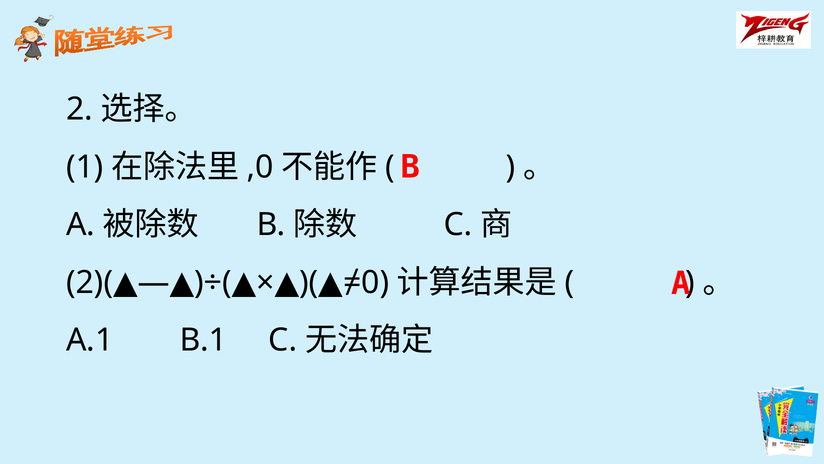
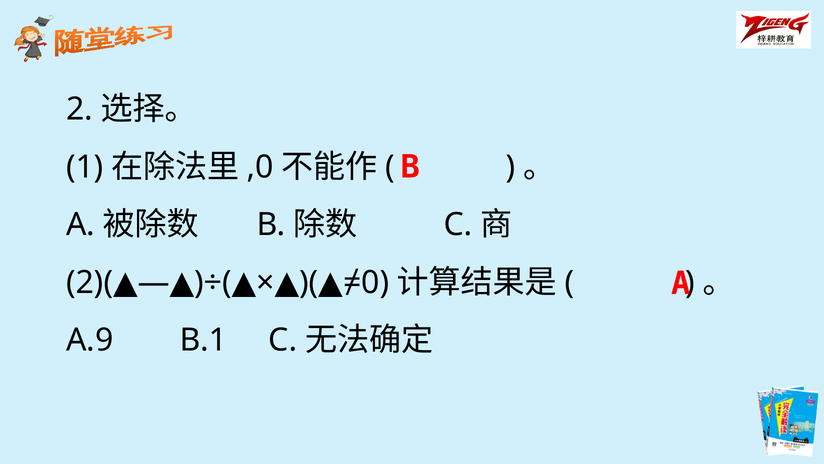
A.1: A.1 -> A.9 (90, 340)
